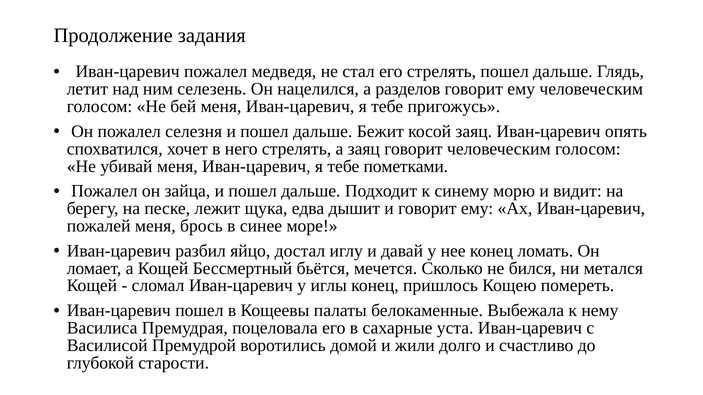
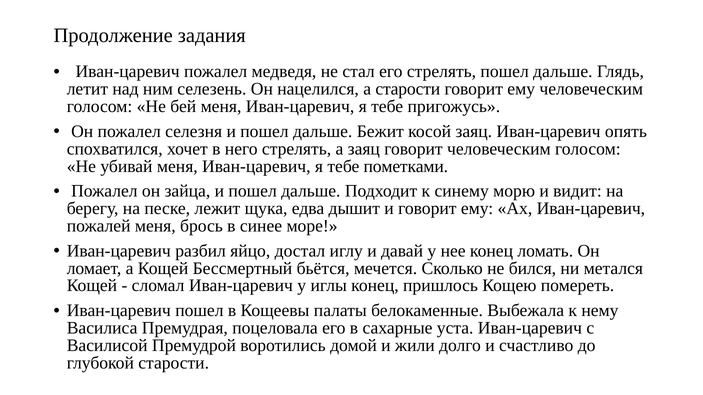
а разделов: разделов -> старости (408, 89)
